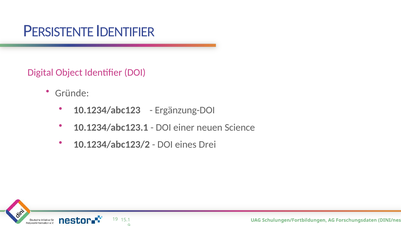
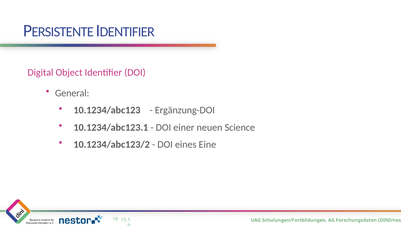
Gründe: Gründe -> General (72, 93)
Drei: Drei -> Eine (207, 144)
